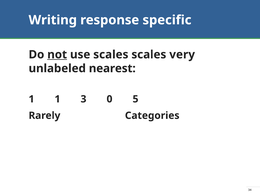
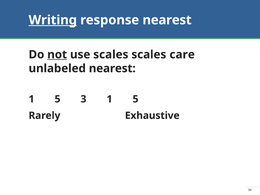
Writing underline: none -> present (53, 20)
response specific: specific -> nearest (167, 20)
very: very -> care (182, 55)
1: 1 -> 5 (57, 99)
3 0: 0 -> 1 (109, 99)
Categories: Categories -> Exhaustive (152, 116)
